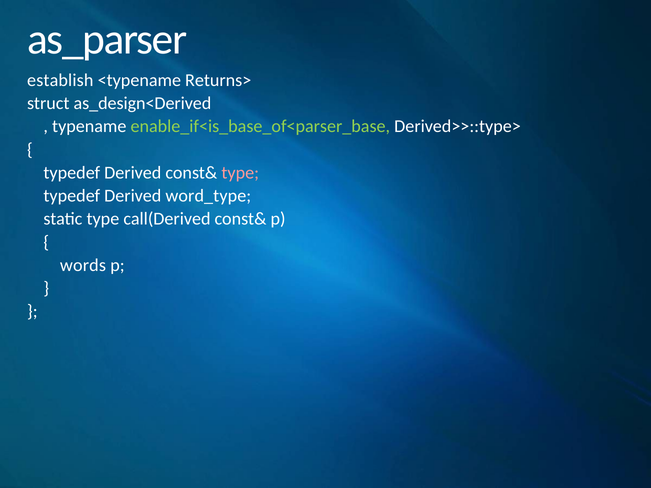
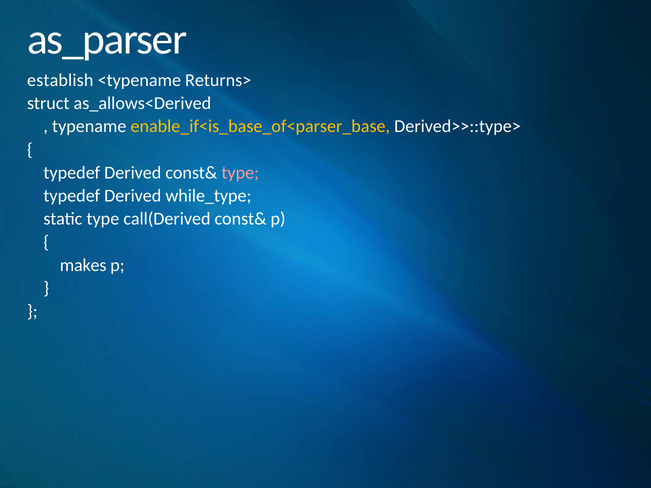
as_design<Derived: as_design<Derived -> as_allows<Derived (142, 103)
enable_if<is_base_of<parser_base colour: light green -> yellow (260, 126)
word_type: word_type -> while_type (208, 196)
words: words -> makes (83, 265)
